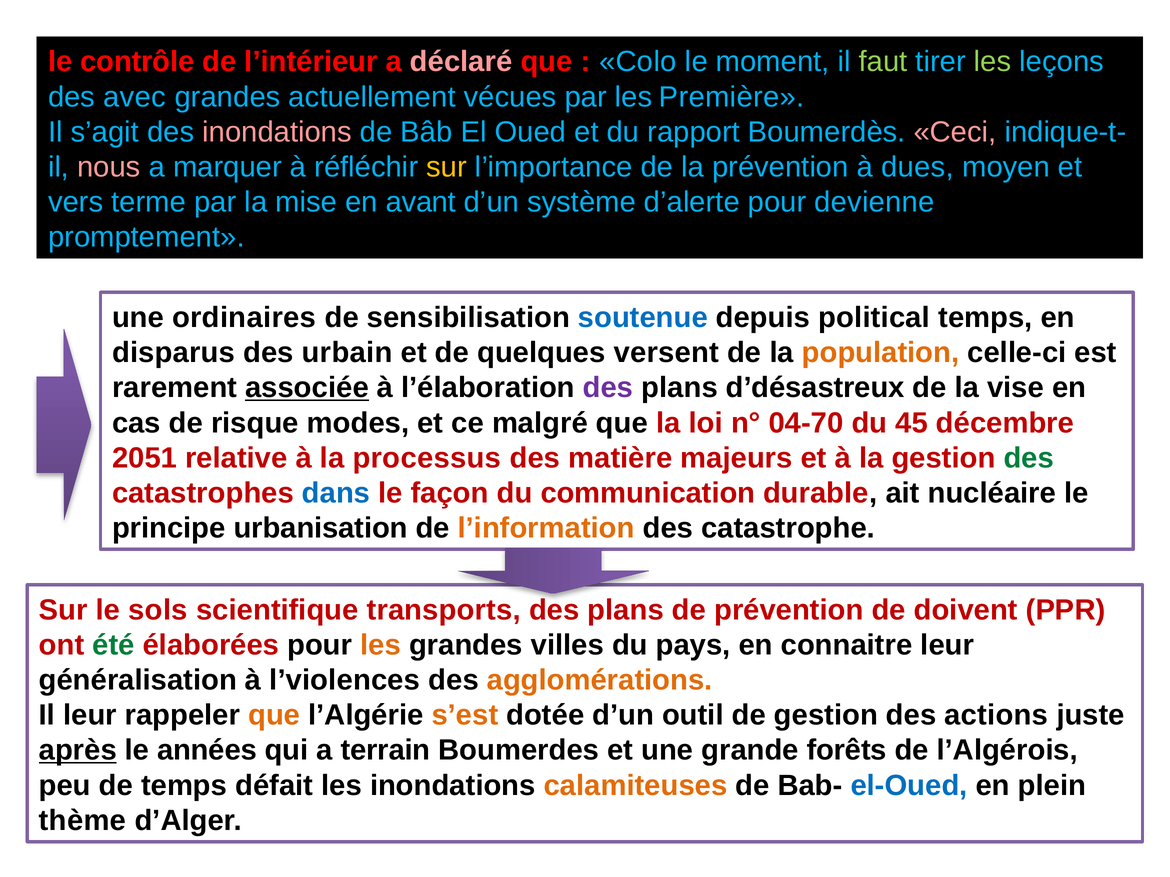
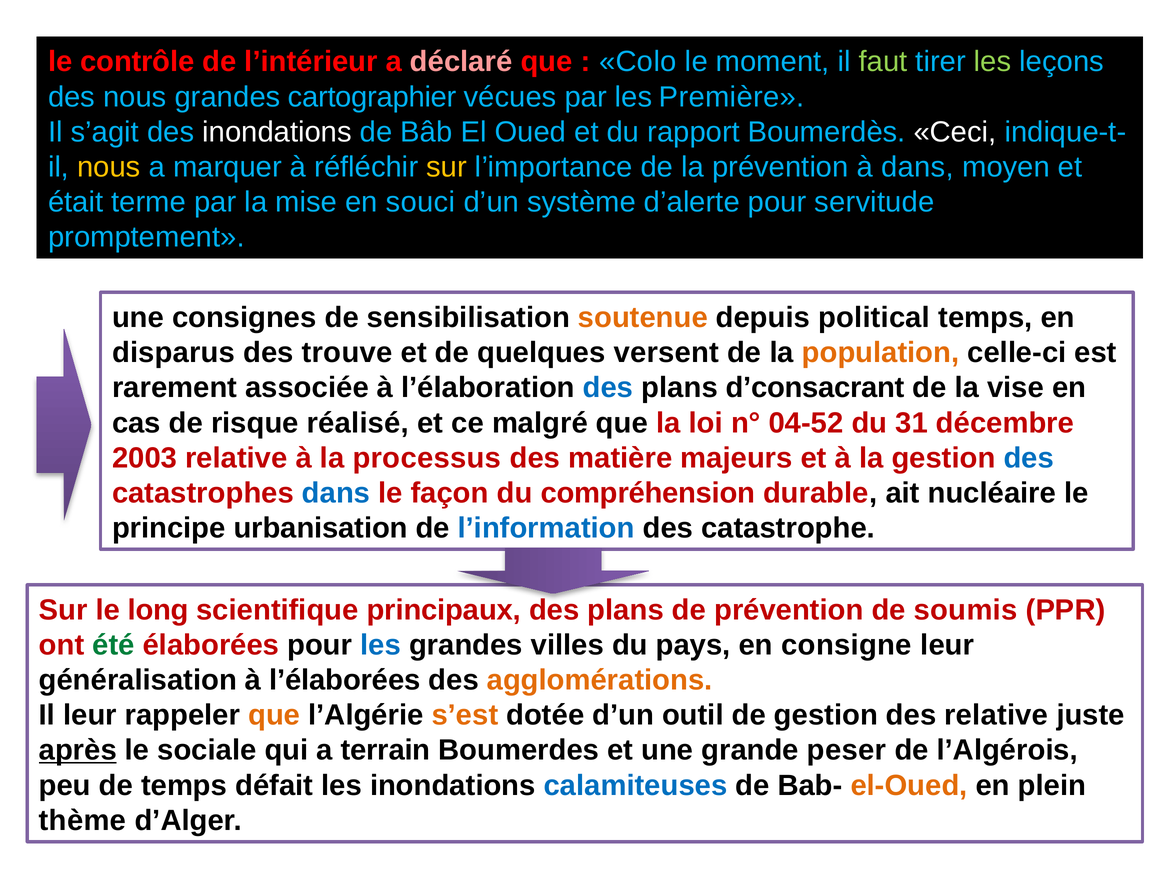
des avec: avec -> nous (135, 97)
actuellement: actuellement -> cartographier (372, 97)
inondations colour: pink -> white (277, 132)
Ceci colour: pink -> white (955, 132)
nous colour: pink -> yellow (109, 167)
à dues: dues -> dans (917, 167)
vers: vers -> était (76, 202)
avant: avant -> souci (421, 202)
devienne: devienne -> servitude (875, 202)
ordinaires: ordinaires -> consignes (244, 318)
soutenue colour: blue -> orange (643, 318)
urbain: urbain -> trouve (347, 353)
associée underline: present -> none (307, 388)
des colour: purple -> blue (608, 388)
d’désastreux: d’désastreux -> d’consacrant (815, 388)
modes: modes -> réalisé (358, 423)
04-70: 04-70 -> 04-52 (806, 423)
45: 45 -> 31 (911, 423)
2051: 2051 -> 2003 (145, 458)
des colour: green -> blue (1029, 458)
communication: communication -> compréhension (648, 493)
l’information colour: orange -> blue (546, 528)
sols: sols -> long (158, 610)
transports: transports -> principaux (444, 610)
doivent: doivent -> soumis (966, 610)
les colour: orange -> blue (381, 645)
connaitre: connaitre -> consigne (846, 645)
l’violences: l’violences -> l’élaborées (345, 681)
des actions: actions -> relative (996, 716)
années: années -> sociale (207, 751)
forêts: forêts -> peser (846, 751)
calamiteuses colour: orange -> blue (636, 786)
el-Oued colour: blue -> orange (909, 786)
